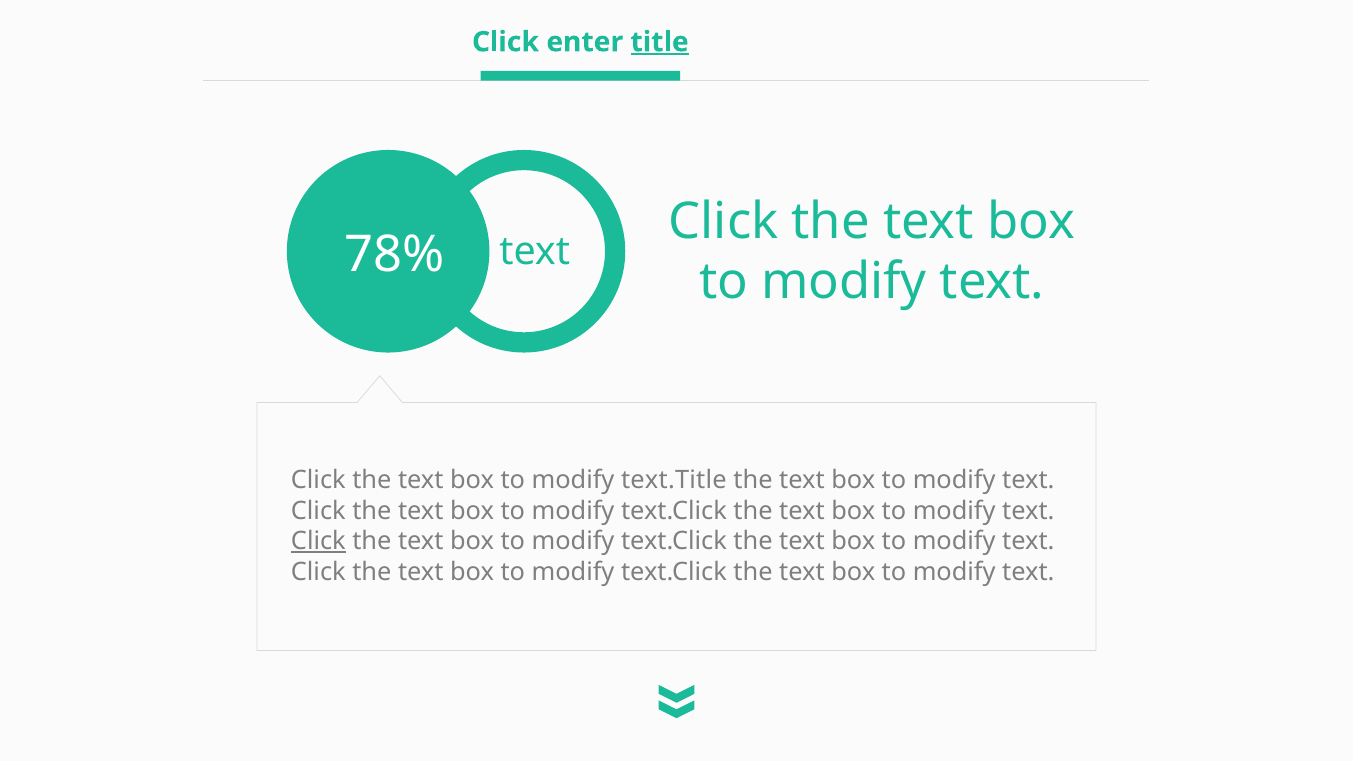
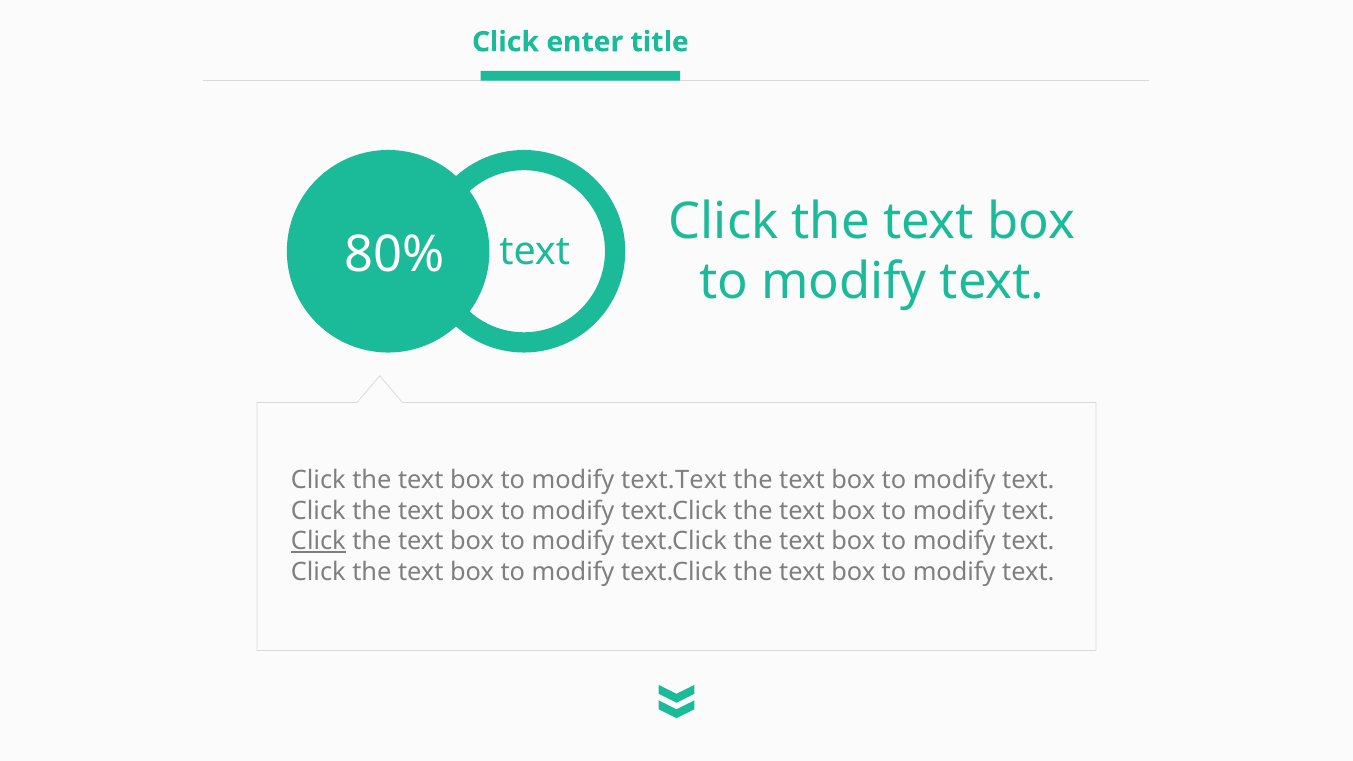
title underline: present -> none (660, 42)
78%: 78% -> 80% (394, 255)
text.Title: text.Title -> text.Text (674, 480)
